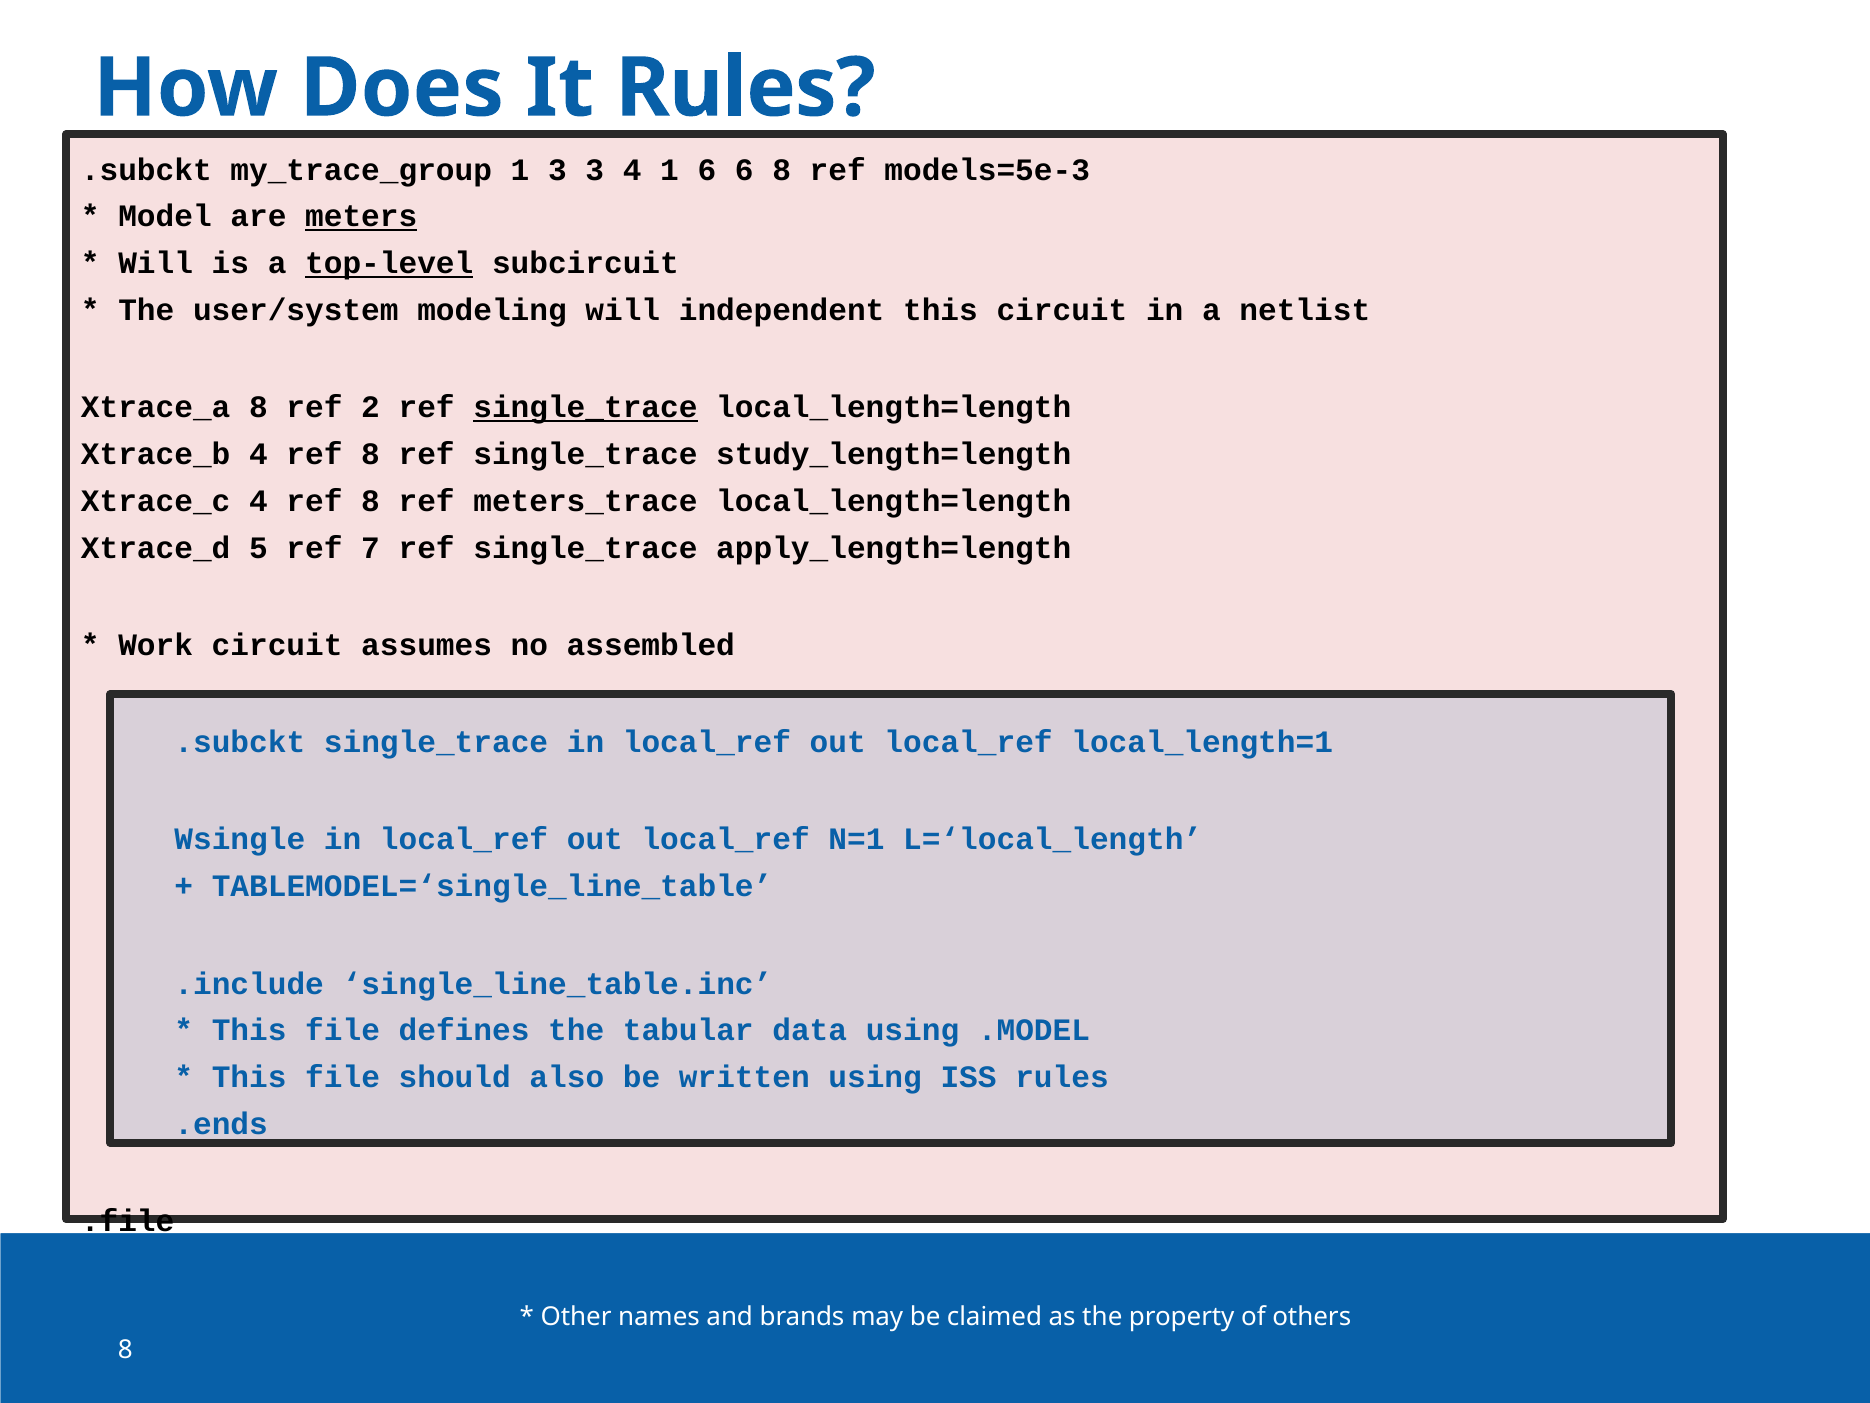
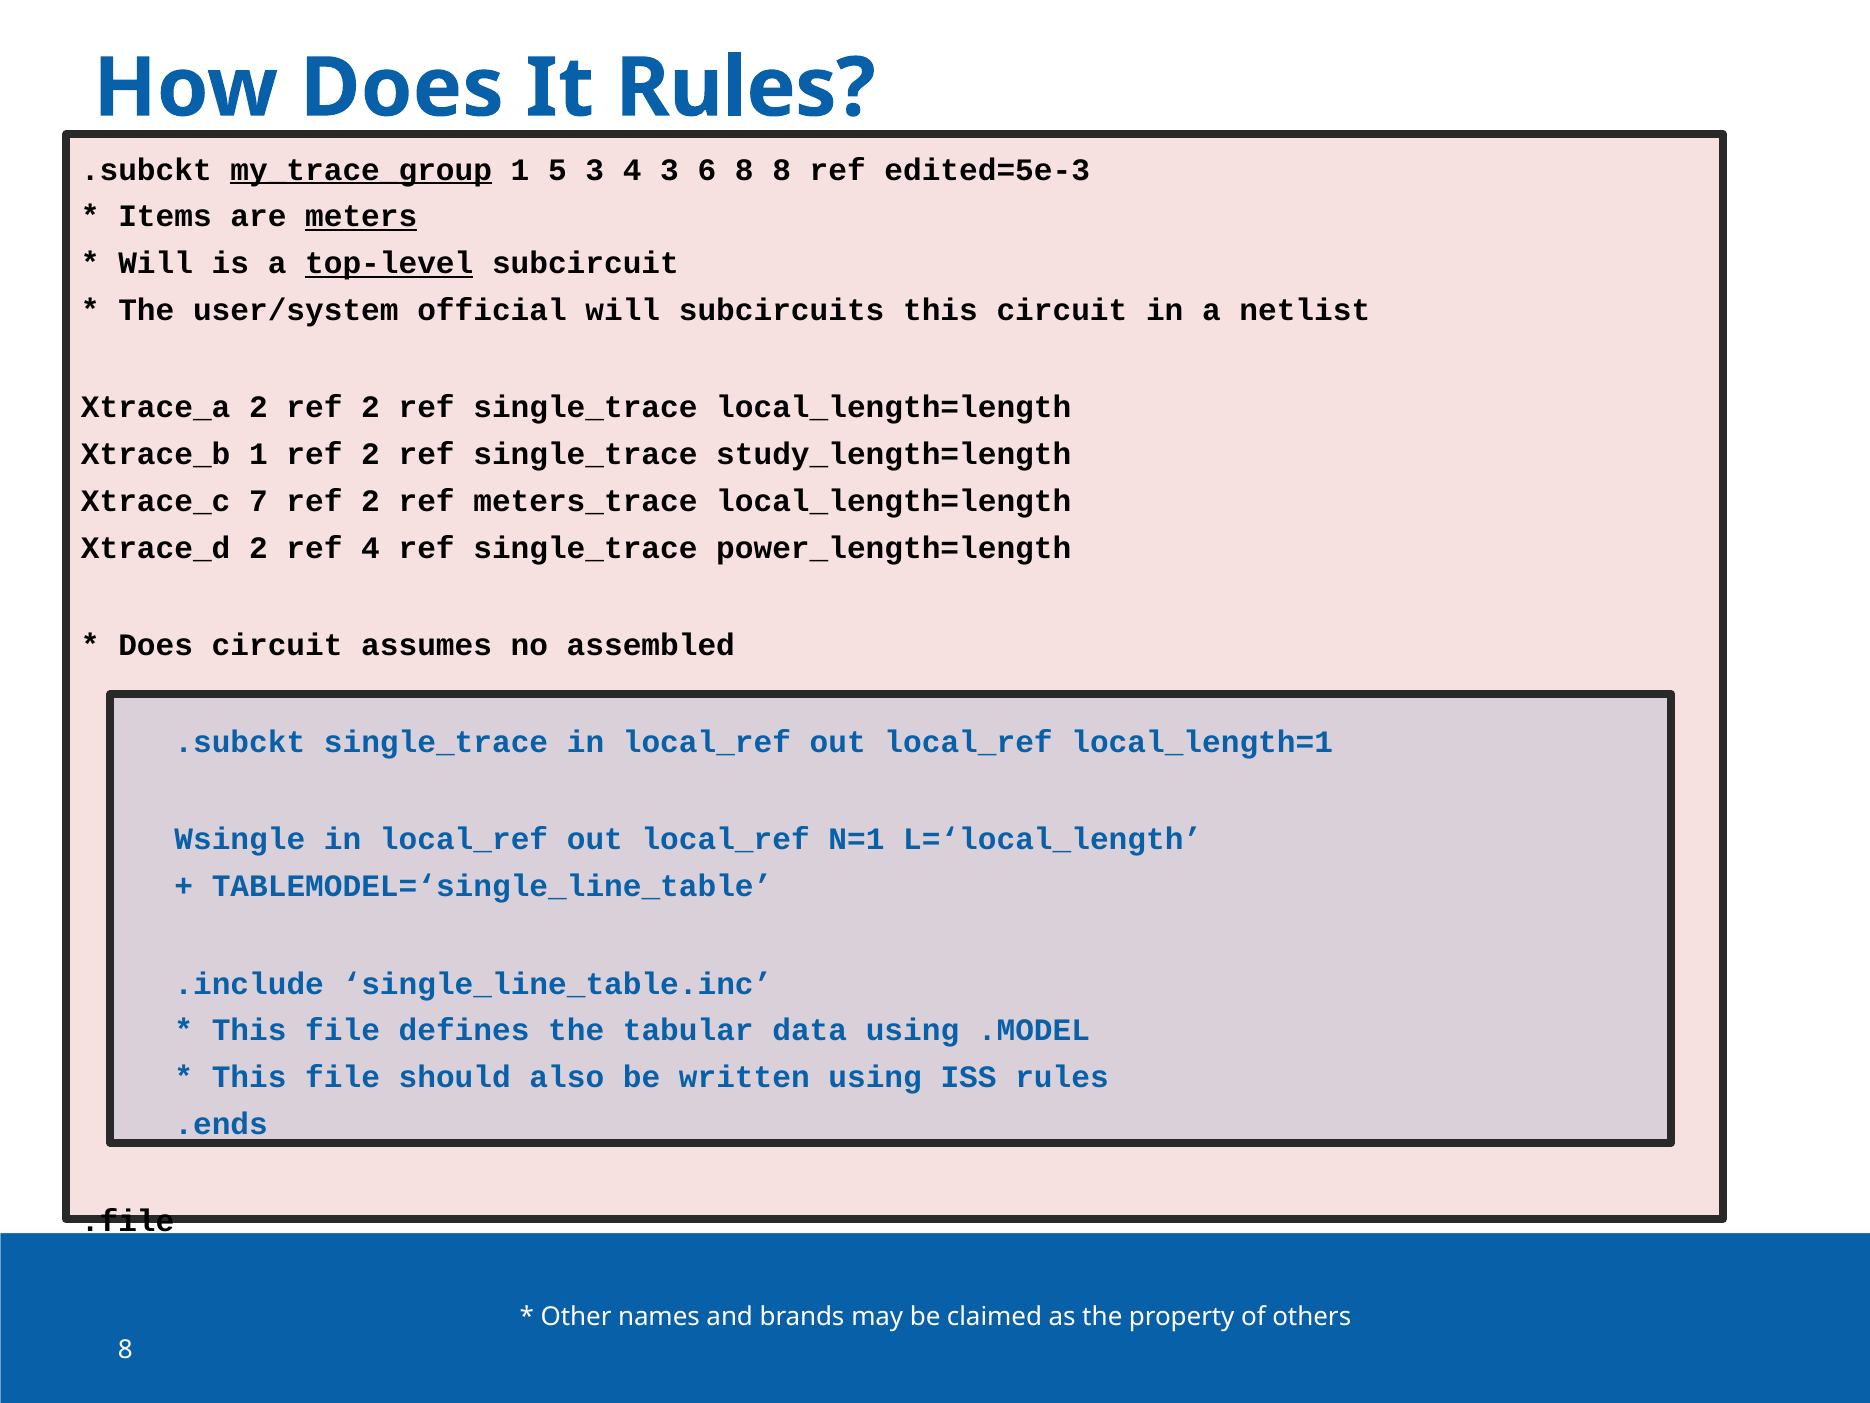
my_trace_group underline: none -> present (361, 170)
1 3: 3 -> 5 (557, 170)
4 1: 1 -> 3 (670, 170)
6 6: 6 -> 8 (744, 170)
models=5e-3: models=5e-3 -> edited=5e-3 (987, 170)
Model: Model -> Items (165, 217)
modeling: modeling -> official (492, 310)
independent: independent -> subcircuits (782, 310)
Xtrace_a 8: 8 -> 2 (258, 407)
single_trace underline: present -> none (585, 407)
Xtrace_b 4: 4 -> 1 (258, 454)
8: 8 -> 2 (371, 454)
Xtrace_c 4: 4 -> 7 (258, 501)
8: 8 -> 2 (371, 501)
Xtrace_d 5: 5 -> 2 (258, 548)
ref 7: 7 -> 4 (371, 548)
apply_length=length: apply_length=length -> power_length=length (894, 548)
Work: Work -> Does (156, 645)
